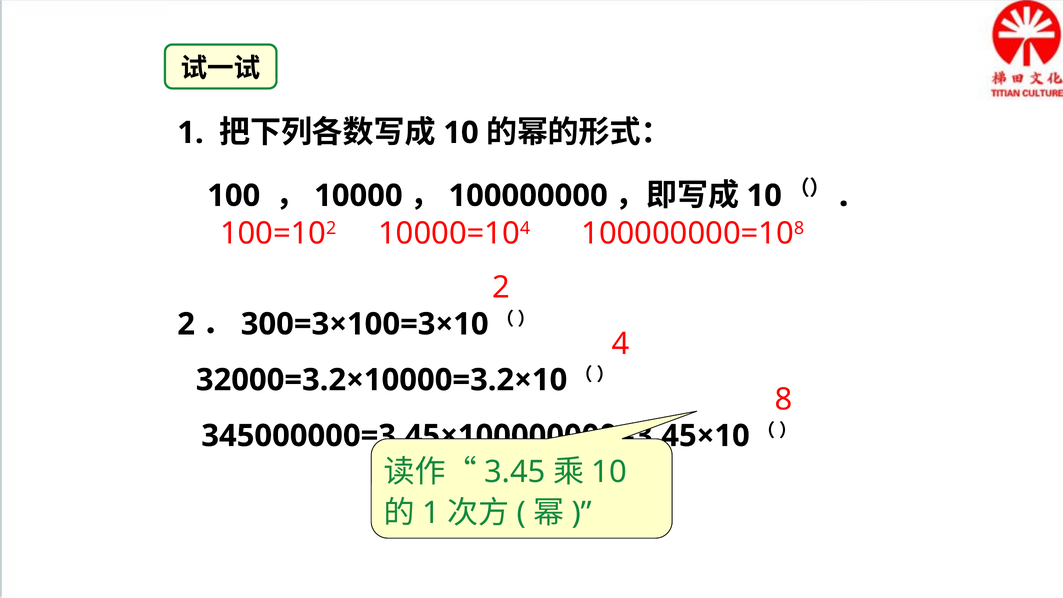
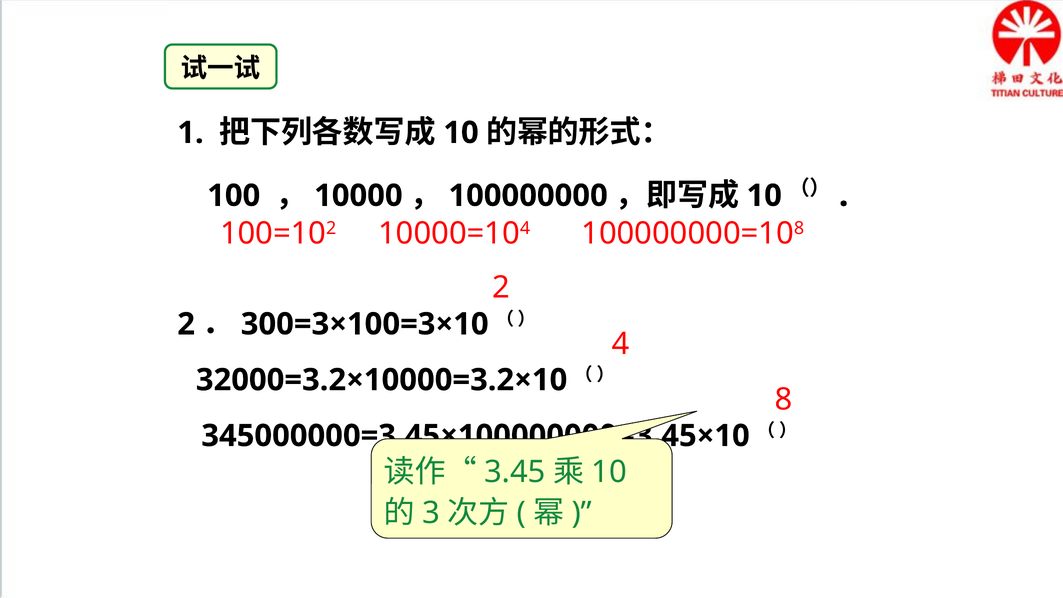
1: 1 -> 3 (431, 513)
